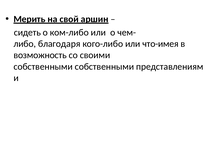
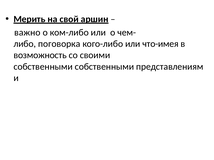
сидеть: сидеть -> важно (27, 32)
благодаря: благодаря -> поговорка (59, 44)
